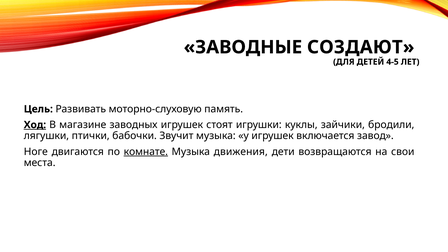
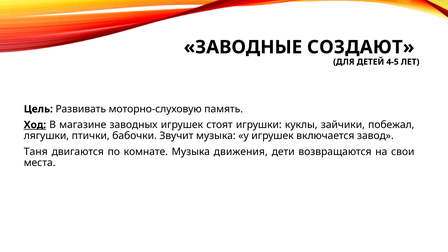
бродили: бродили -> побежал (391, 125)
Ноге: Ноге -> Таня (36, 152)
комнате underline: present -> none (146, 152)
